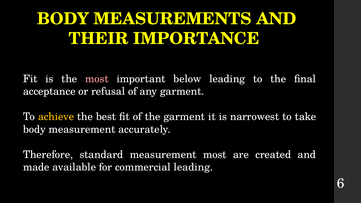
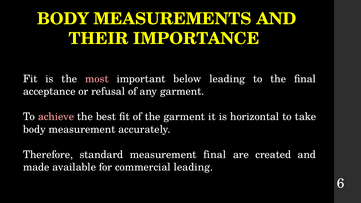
achieve colour: yellow -> pink (56, 117)
narrowest: narrowest -> horizontal (255, 117)
measurement most: most -> final (215, 155)
